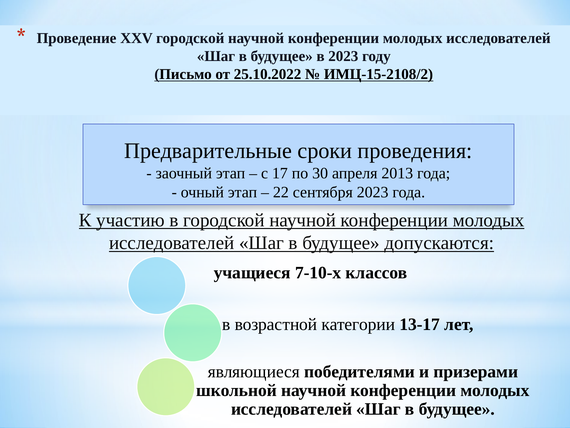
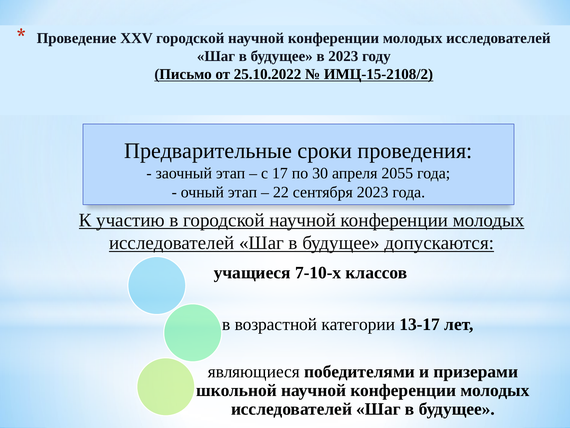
2013: 2013 -> 2055 (397, 173)
